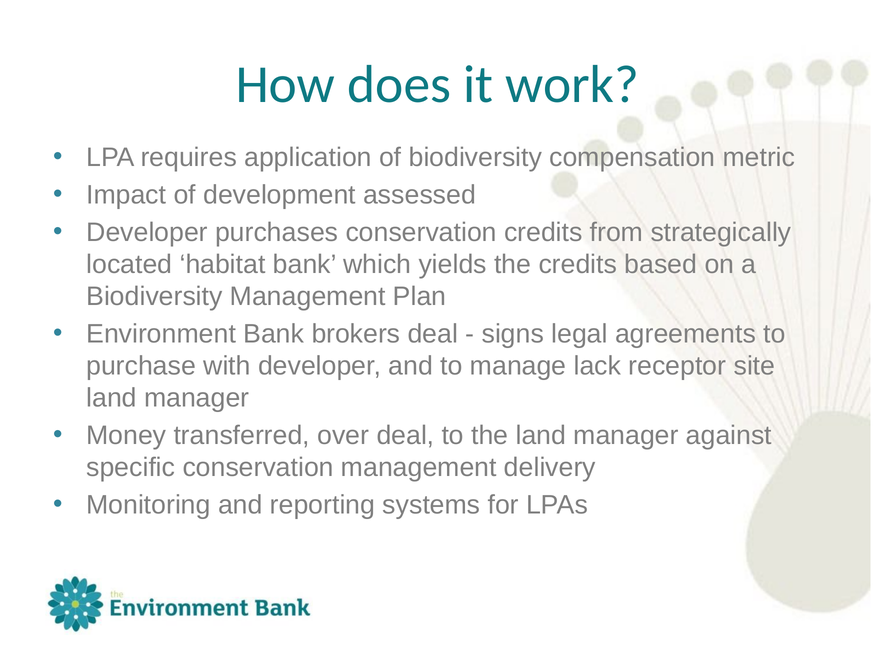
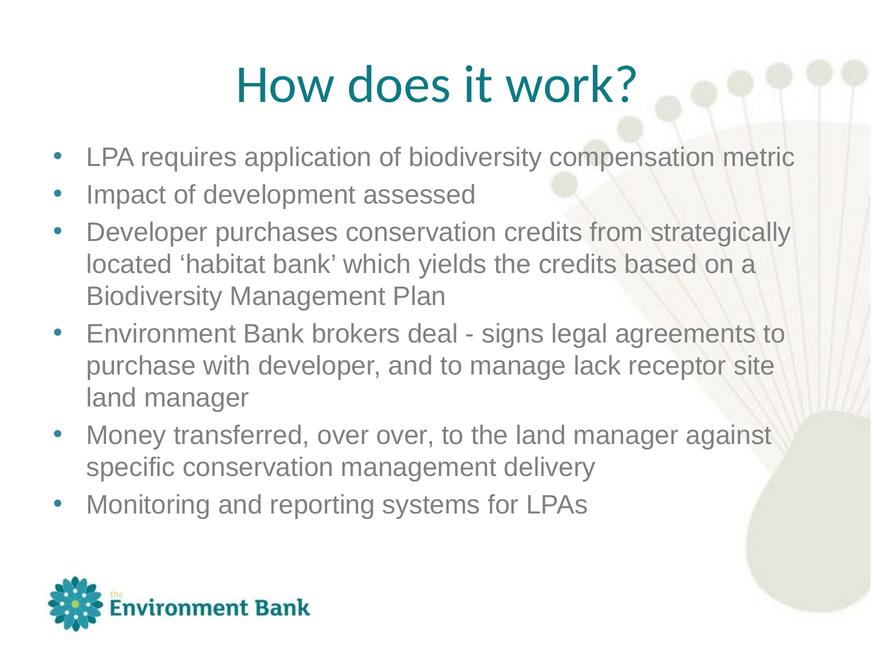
over deal: deal -> over (406, 435)
